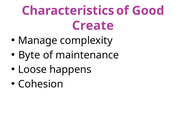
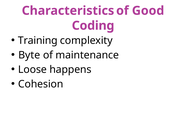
Create: Create -> Coding (93, 26)
Manage: Manage -> Training (38, 40)
